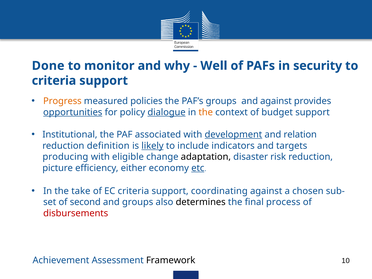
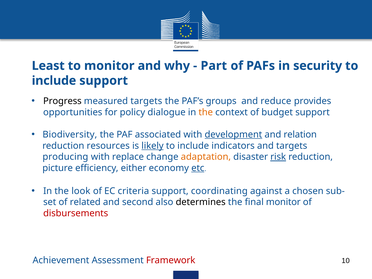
Done: Done -> Least (48, 66)
Well: Well -> Part (214, 66)
criteria: criteria -> include (54, 81)
Progress colour: orange -> black (62, 101)
measured policies: policies -> targets (146, 101)
and against: against -> reduce (276, 101)
opportunities underline: present -> none (73, 112)
dialogue underline: present -> none (167, 112)
Institutional: Institutional -> Biodiversity (70, 135)
definition: definition -> resources (108, 146)
eligible: eligible -> replace (128, 157)
adaptation colour: black -> orange (206, 157)
risk underline: none -> present (278, 157)
take: take -> look (81, 191)
second: second -> related (85, 202)
and groups: groups -> second (138, 202)
final process: process -> monitor (283, 202)
Framework colour: black -> red (171, 260)
